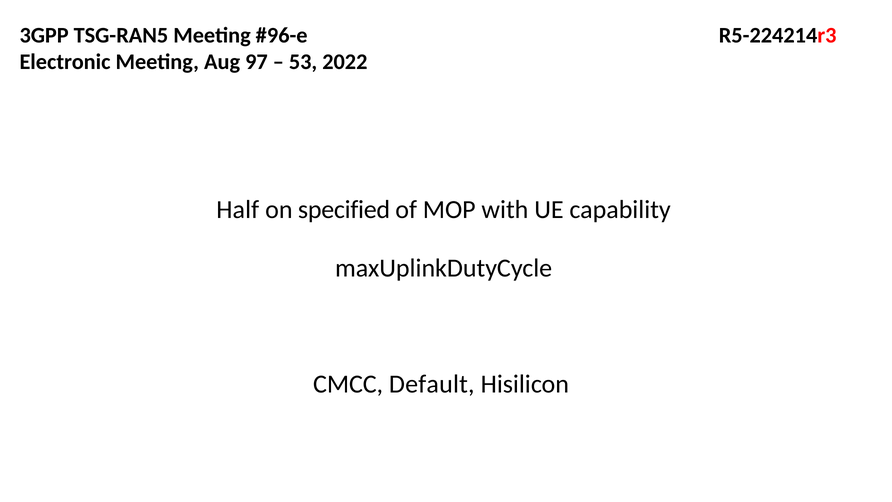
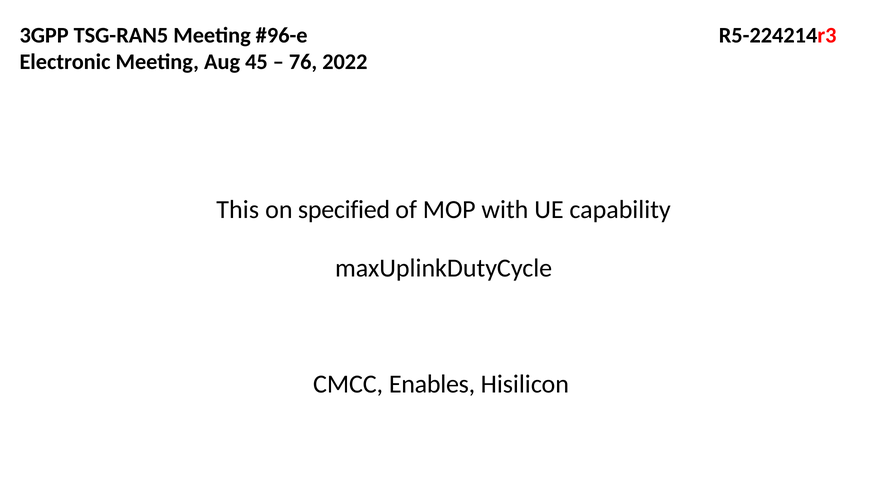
97: 97 -> 45 (256, 62)
53: 53 -> 76 (303, 62)
Half: Half -> This (238, 210)
Default: Default -> Enables (432, 384)
